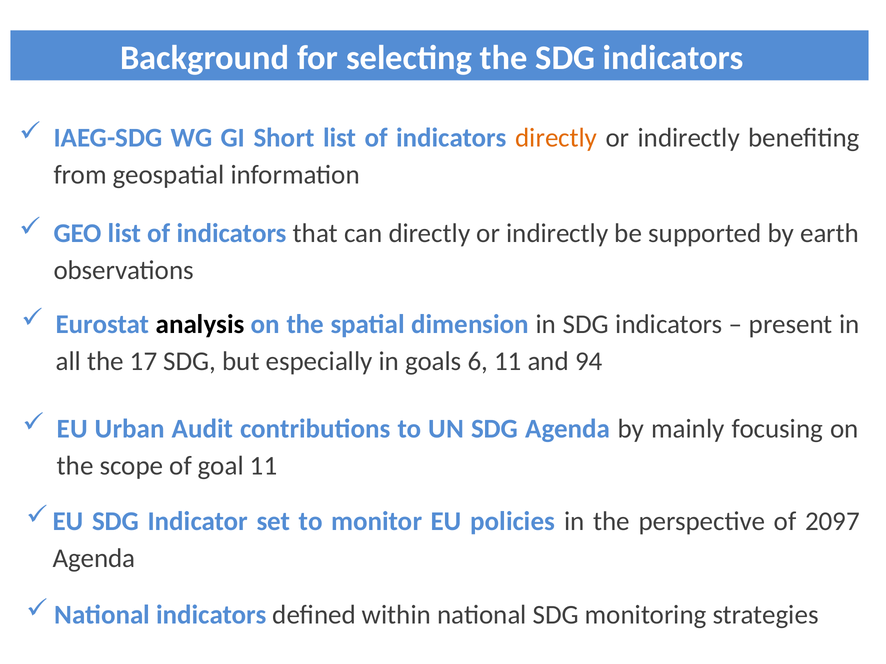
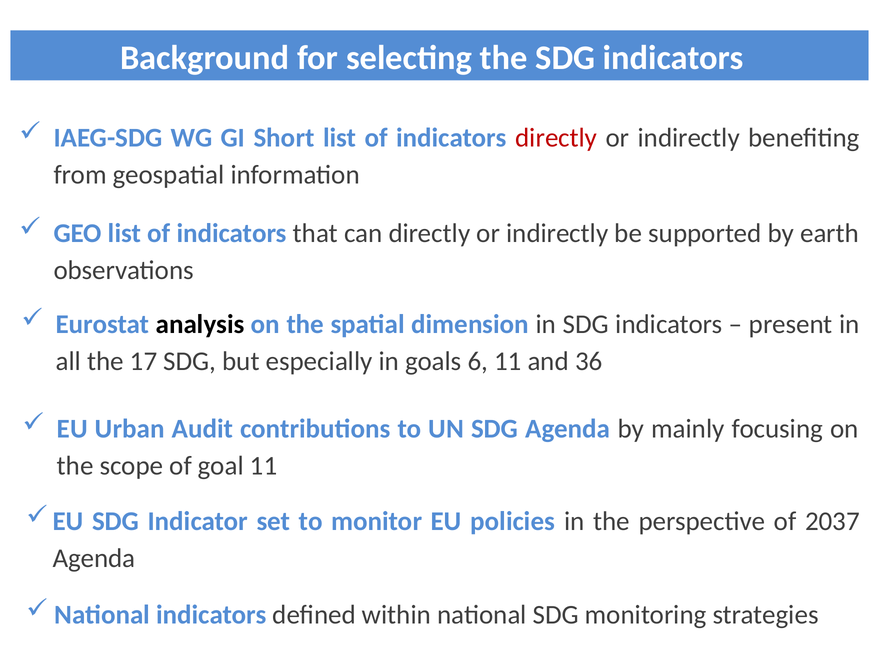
directly colour: orange -> red (556, 138)
94: 94 -> 36 (589, 361)
2097: 2097 -> 2037 (832, 522)
